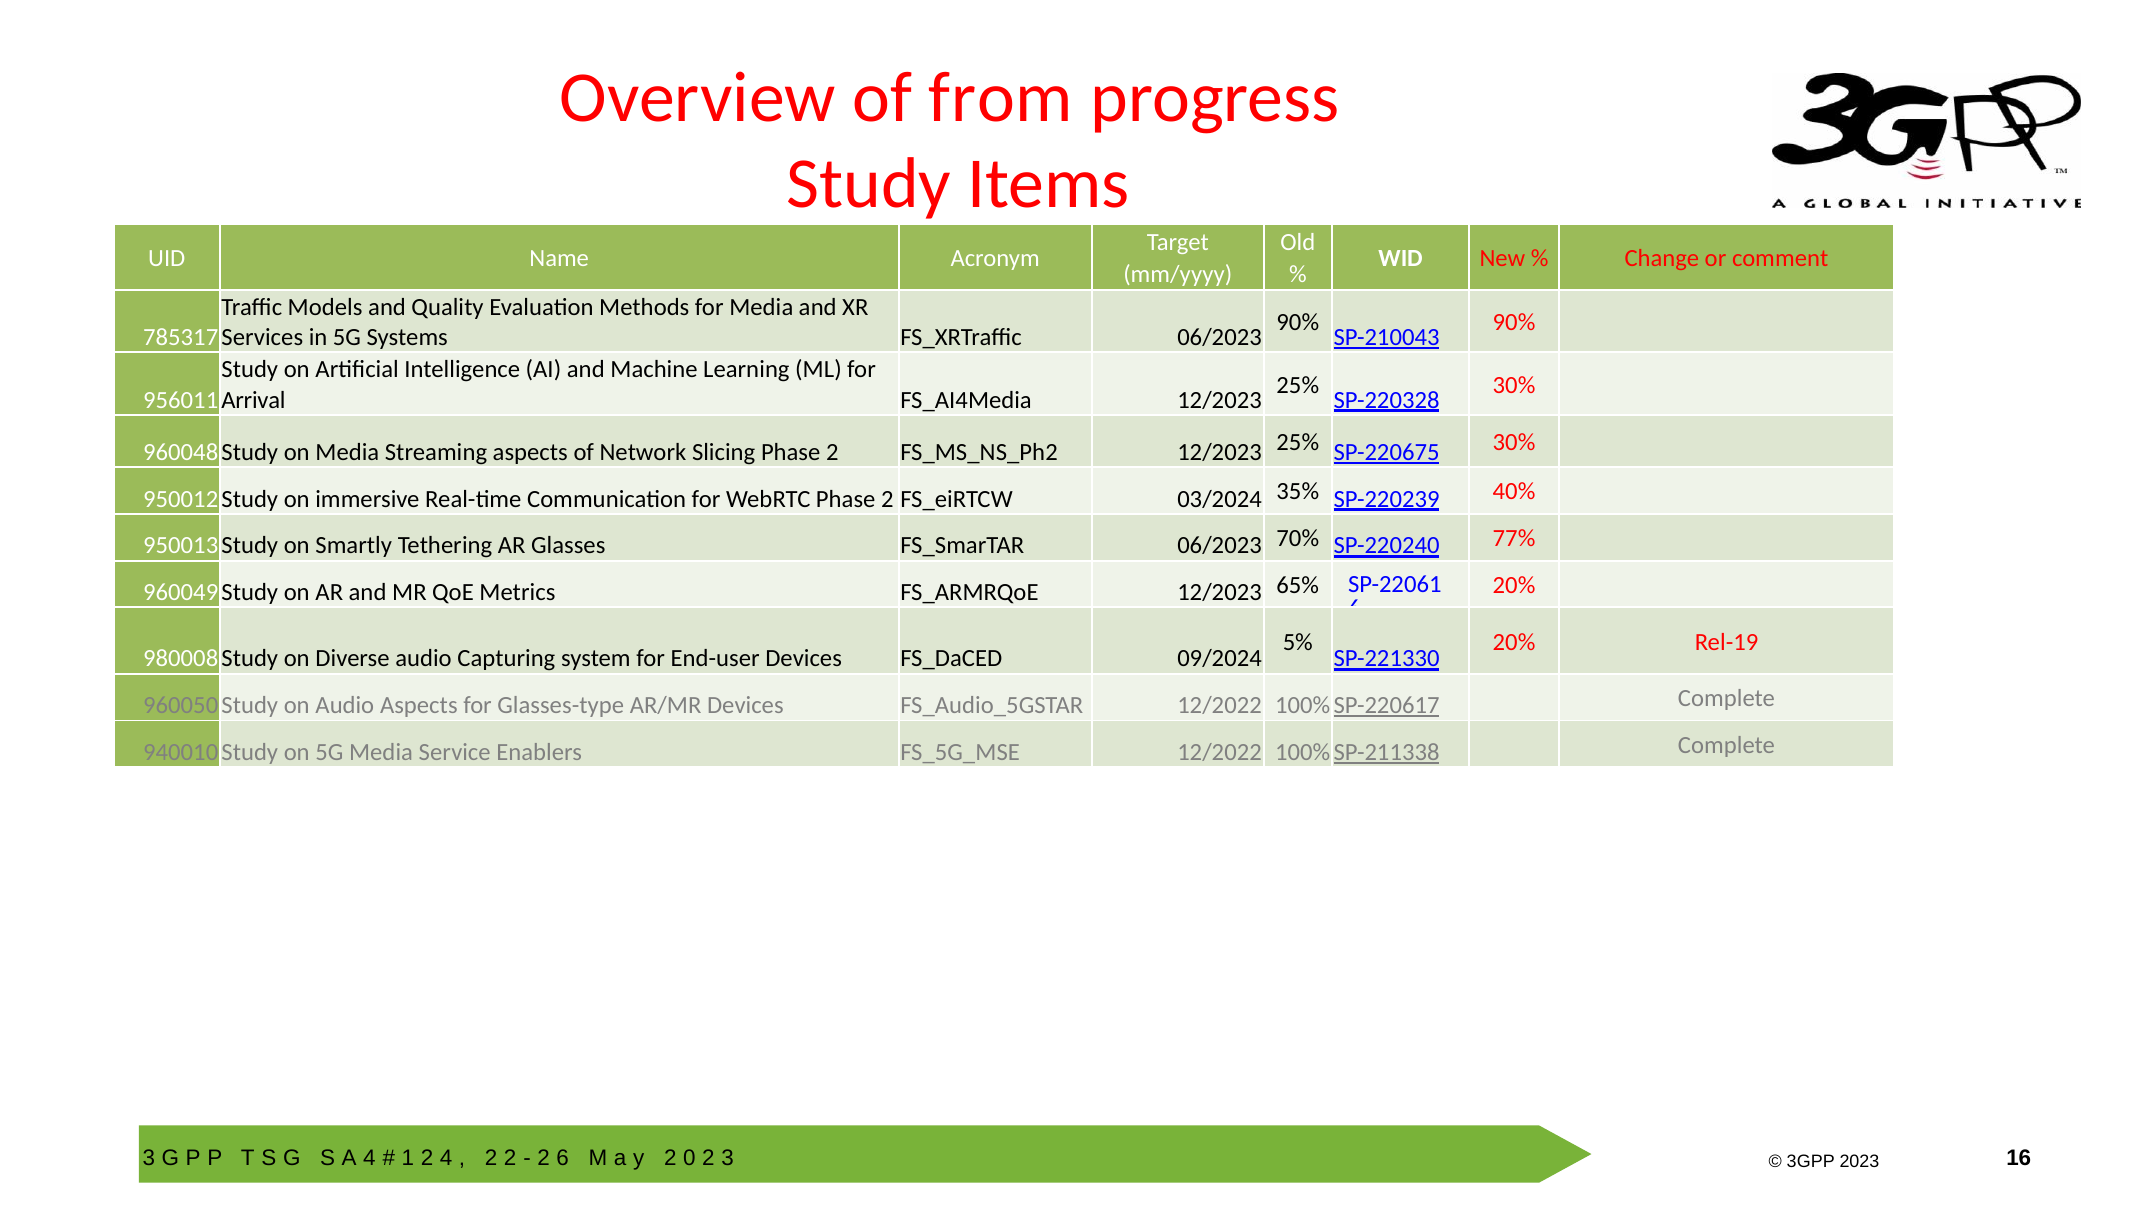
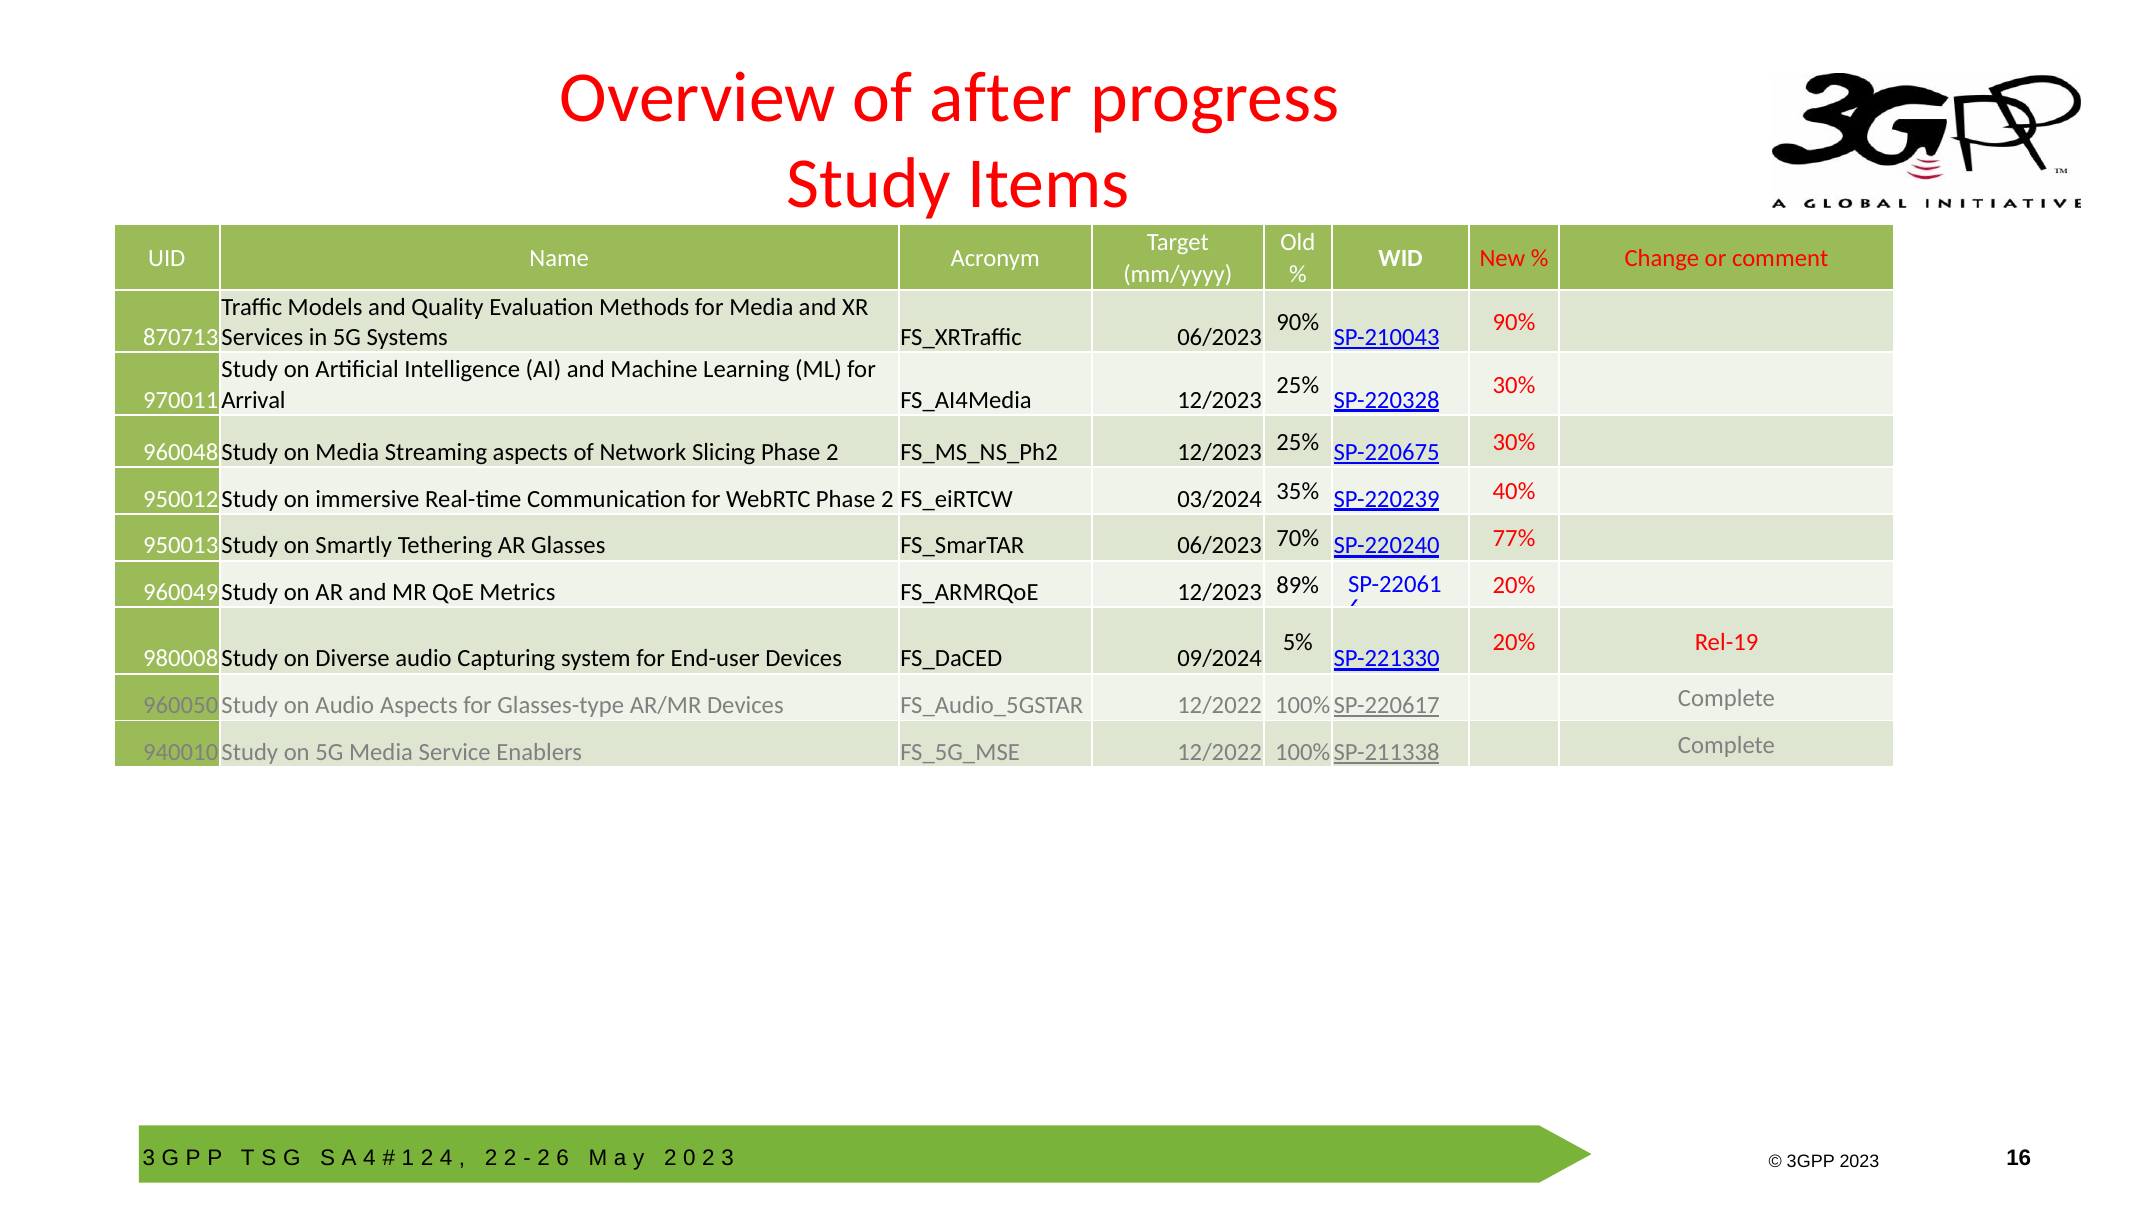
from: from -> after (1001, 98)
785317: 785317 -> 870713 (181, 337)
956011: 956011 -> 970011 (181, 400)
65%: 65% -> 89% (1298, 585)
